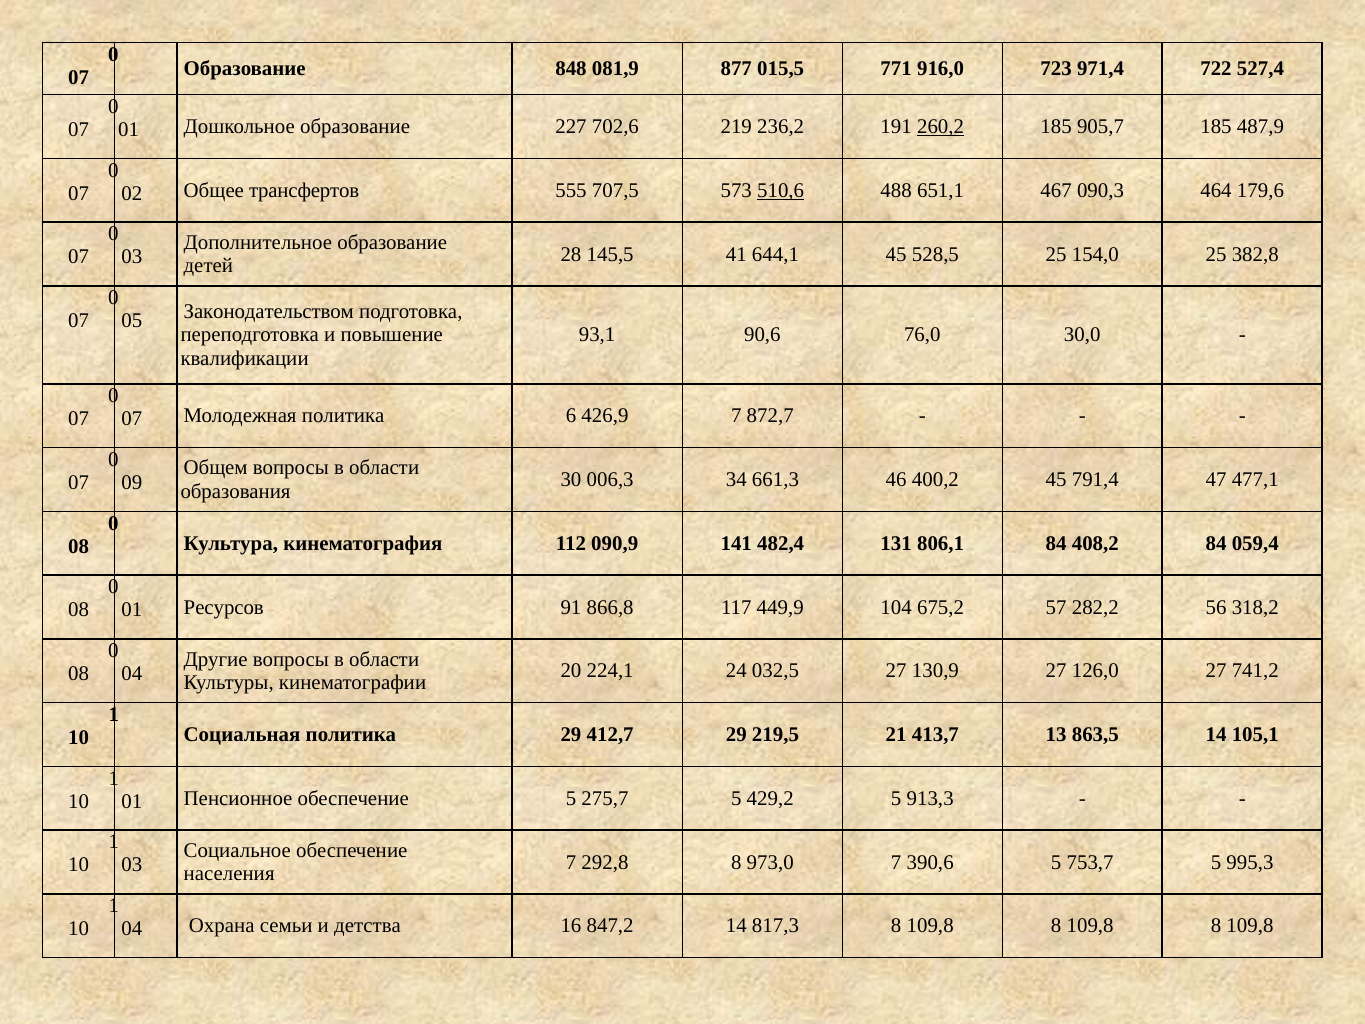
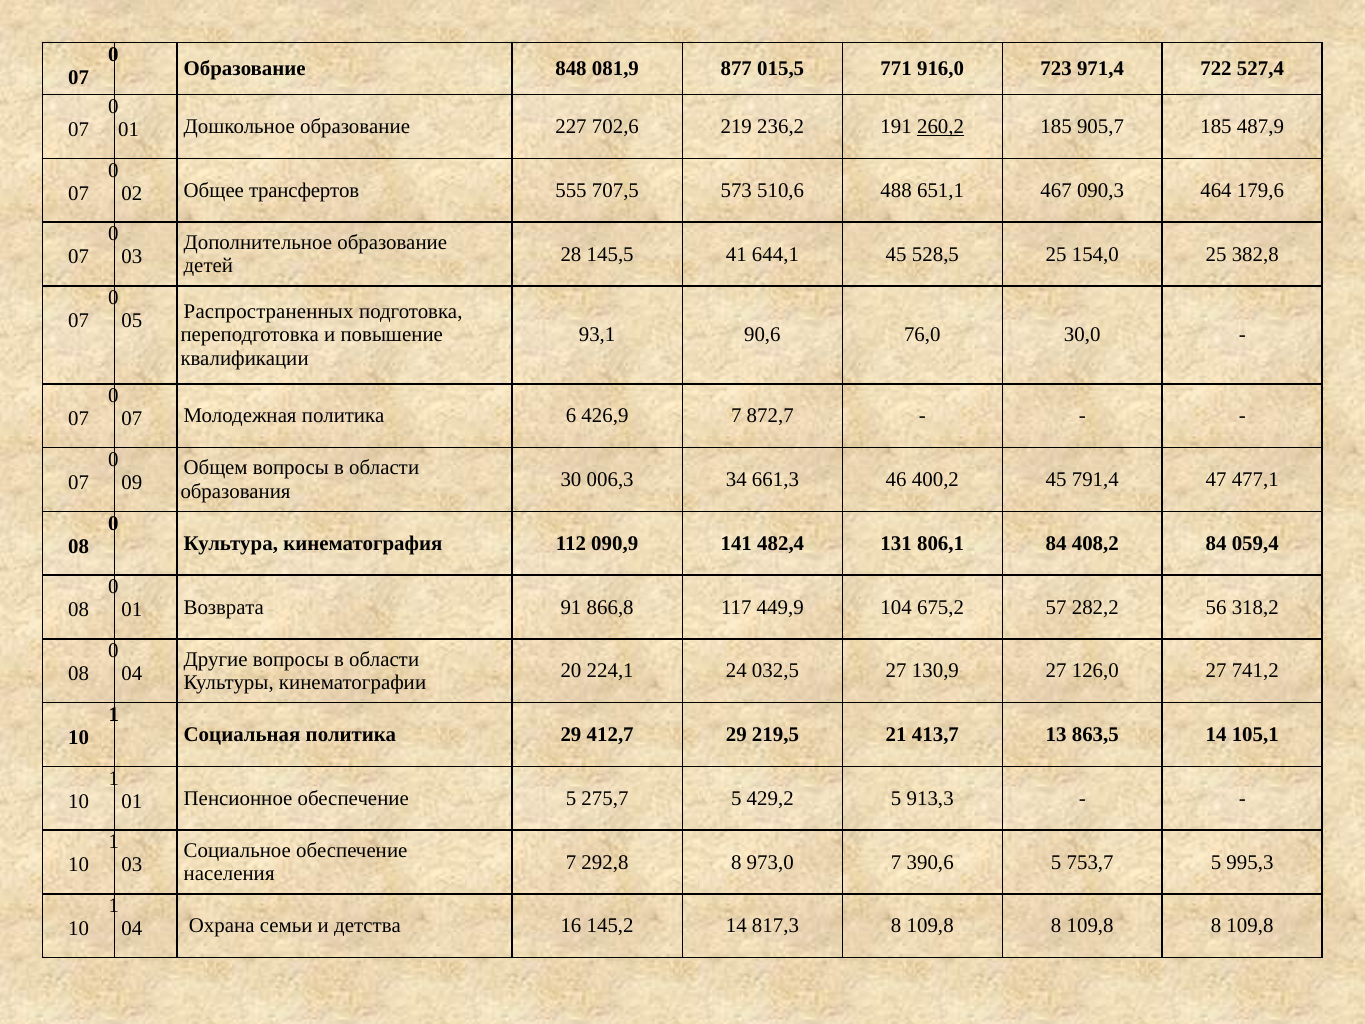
510,6 underline: present -> none (781, 190)
Законодательством: Законодательством -> Распространенных (269, 312)
Ресурсов: Ресурсов -> Возврата (224, 607)
847,2: 847,2 -> 145,2 (610, 926)
